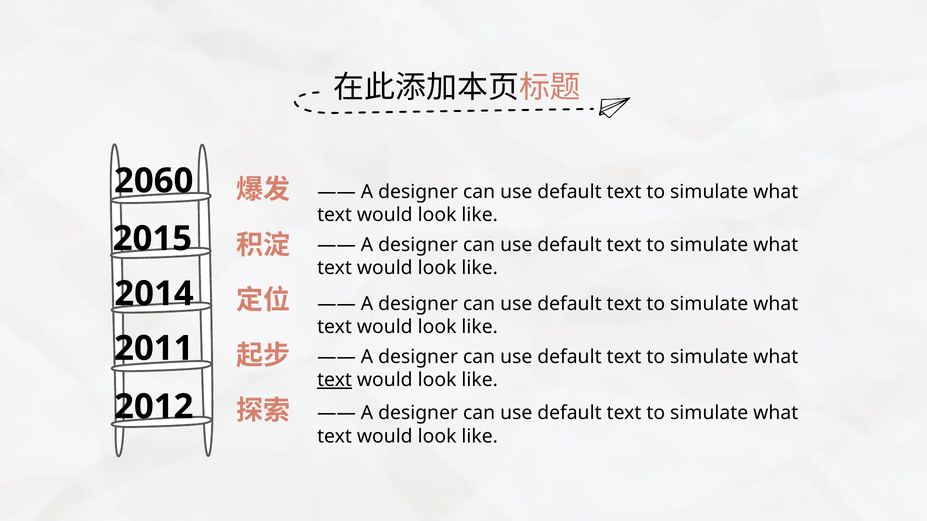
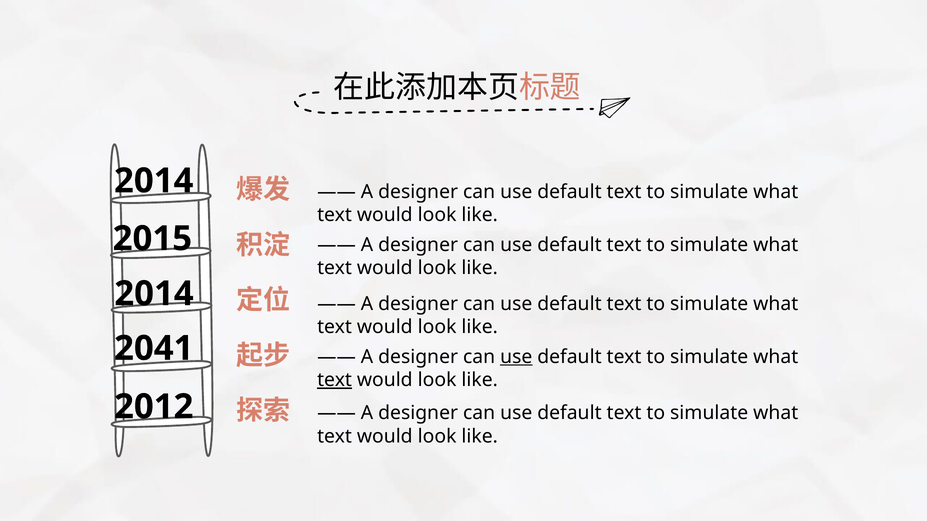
2060: 2060 -> 2014 (154, 181)
2011: 2011 -> 2041 (154, 349)
use underline: none -> present (516, 357)
